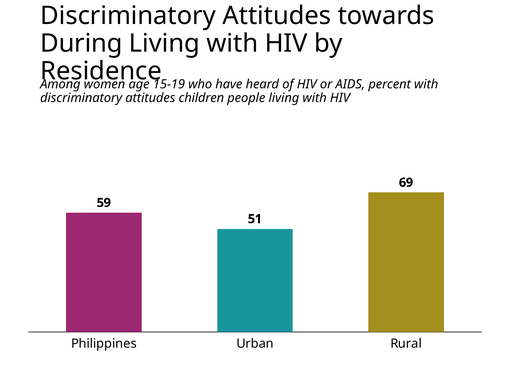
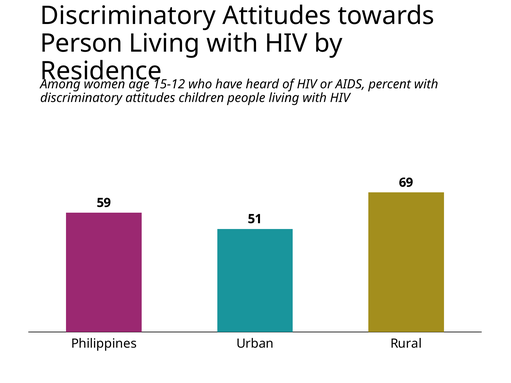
During: During -> Person (81, 43)
15-19: 15-19 -> 15-12 (169, 84)
